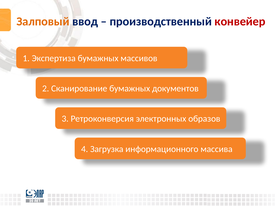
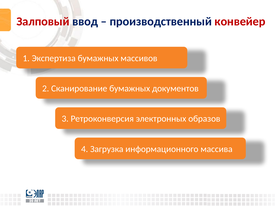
Залповый colour: orange -> red (43, 22)
